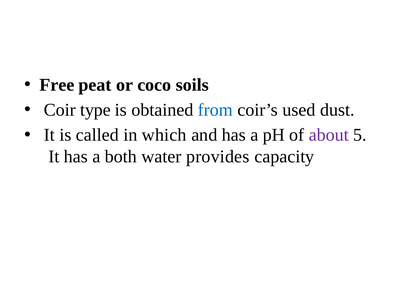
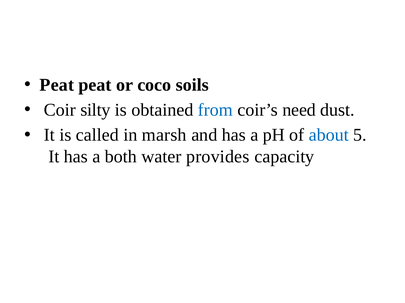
Free: Free -> Peat (57, 85)
type: type -> silty (95, 110)
used: used -> need (299, 110)
which: which -> marsh (164, 135)
about colour: purple -> blue (329, 135)
